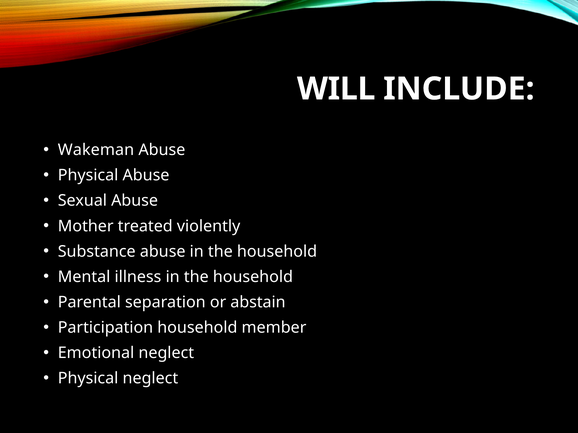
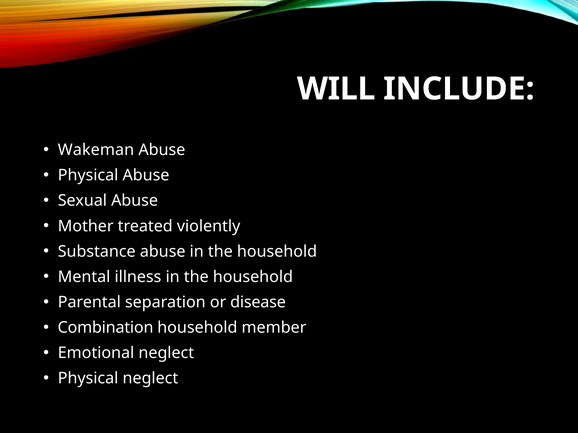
abstain: abstain -> disease (258, 302)
Participation: Participation -> Combination (106, 328)
